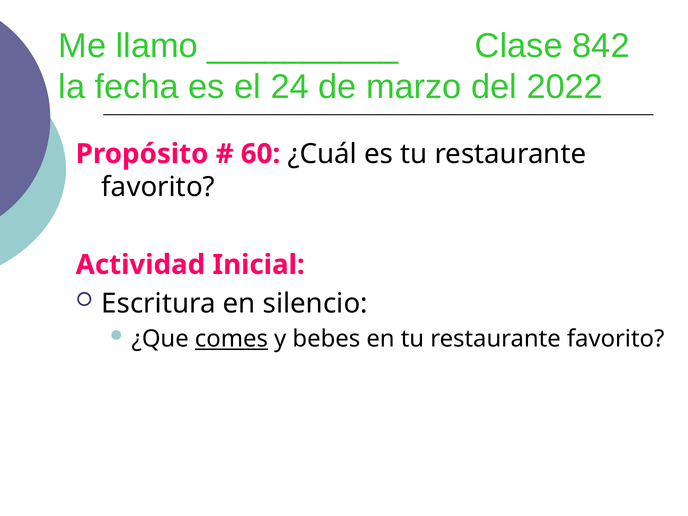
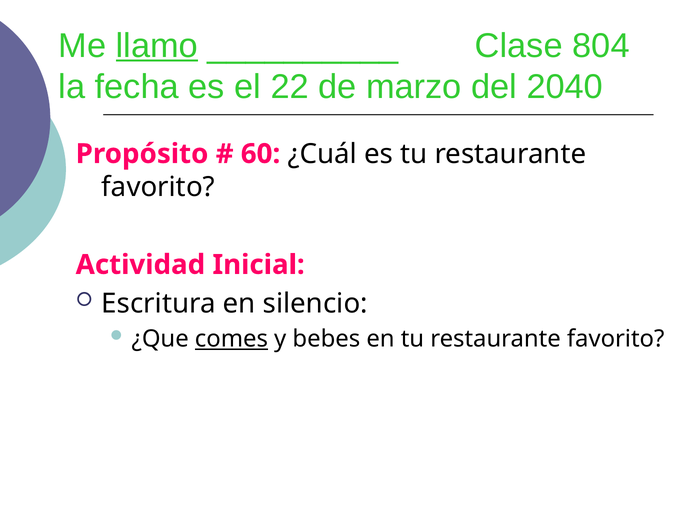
llamo underline: none -> present (157, 46)
842: 842 -> 804 (601, 46)
24: 24 -> 22 (290, 87)
2022: 2022 -> 2040 (565, 87)
